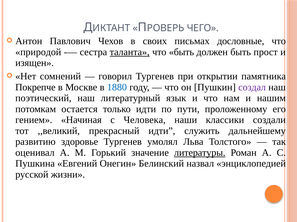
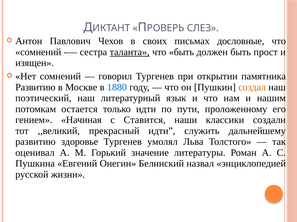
ЧЕГО: ЧЕГО -> СЛЕЗ (203, 28)
природой: природой -> сомнений (38, 52)
Покрепче: Покрепче -> Развитию (35, 87)
создал colour: purple -> orange (252, 87)
Человека: Человека -> Ставится (145, 120)
литературы underline: present -> none (200, 153)
